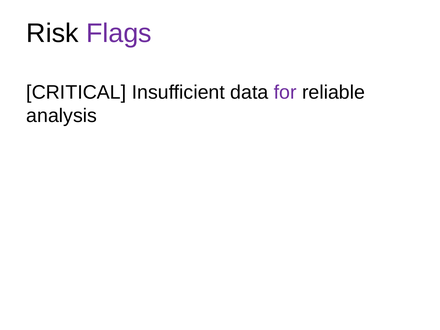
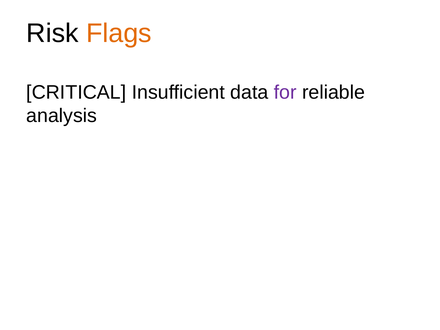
Flags colour: purple -> orange (119, 33)
